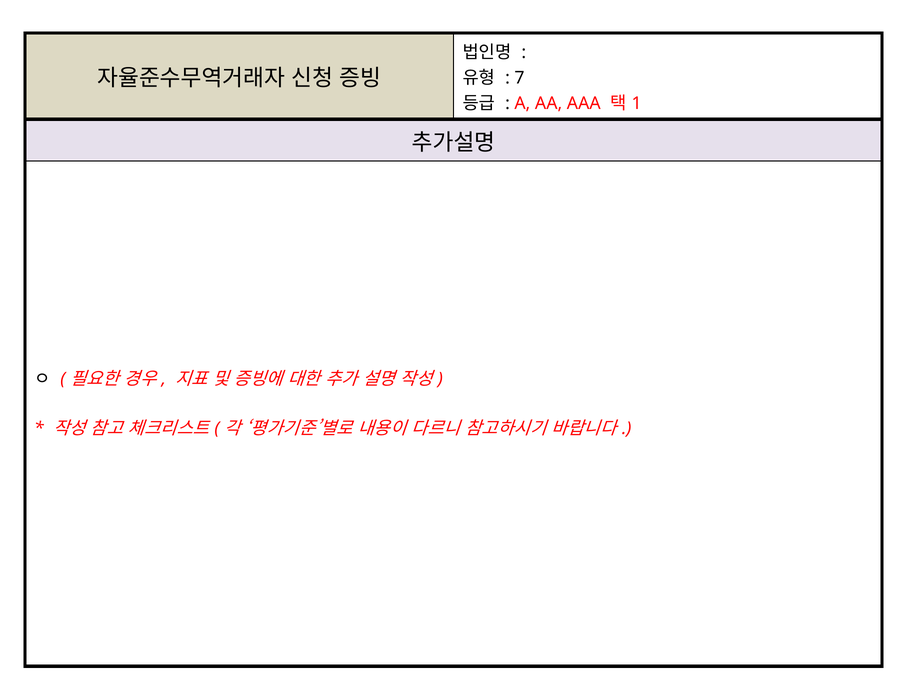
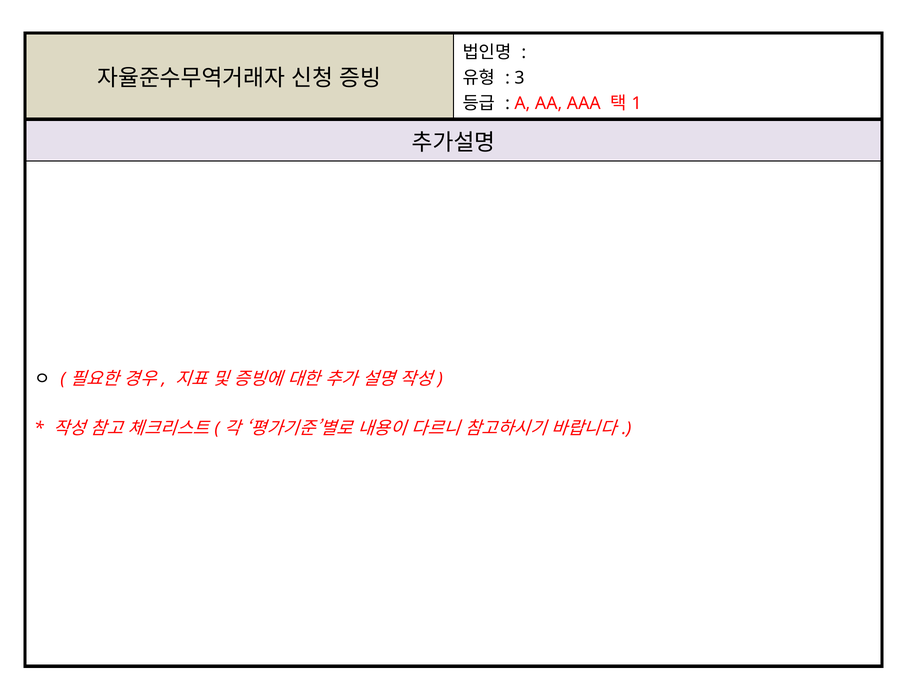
7: 7 -> 3 (519, 78)
